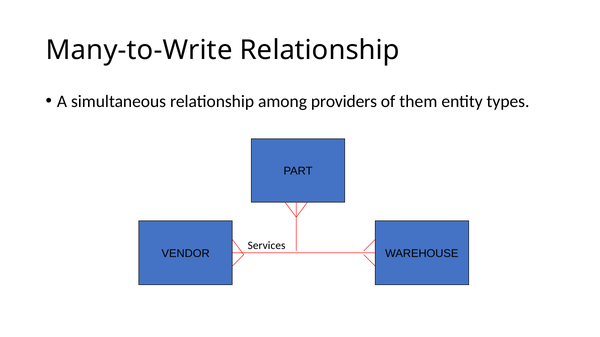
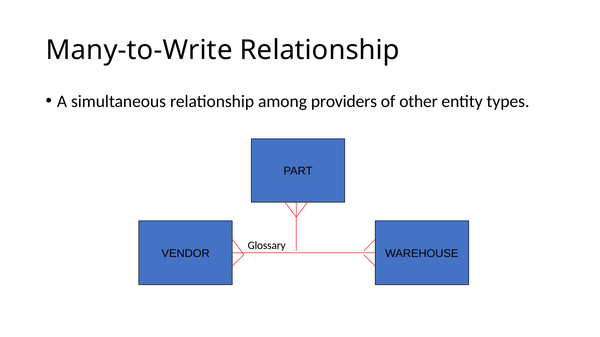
them: them -> other (418, 101)
Services: Services -> Glossary (267, 246)
